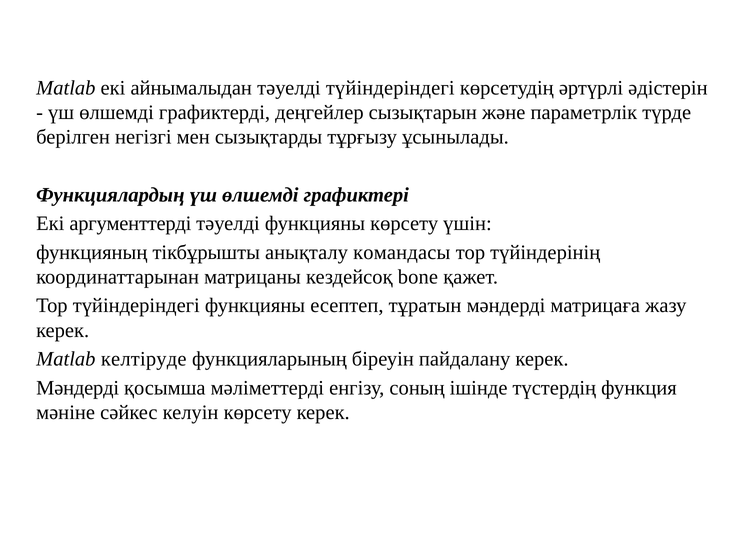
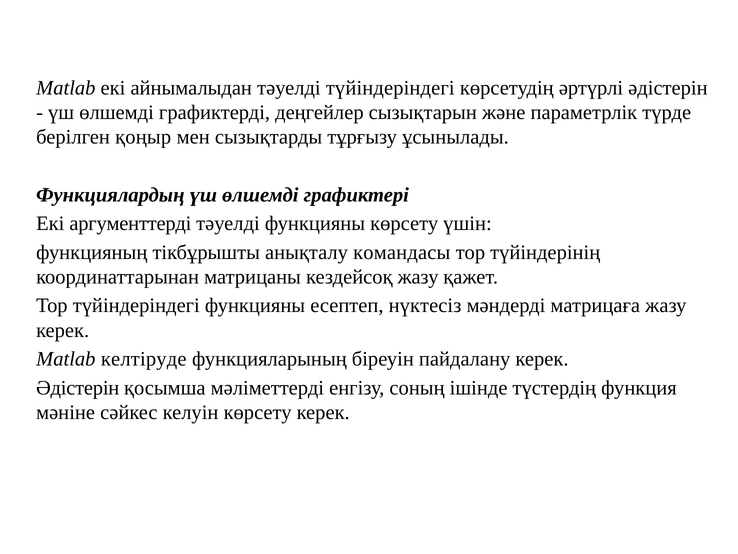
негізгі: негізгі -> қоңыр (143, 137)
кездейсоқ bone: bone -> жазу (418, 277)
тұратын: тұратын -> нүктесіз (425, 305)
Мәндерді: Мәндерді -> Әдістерін (78, 388)
